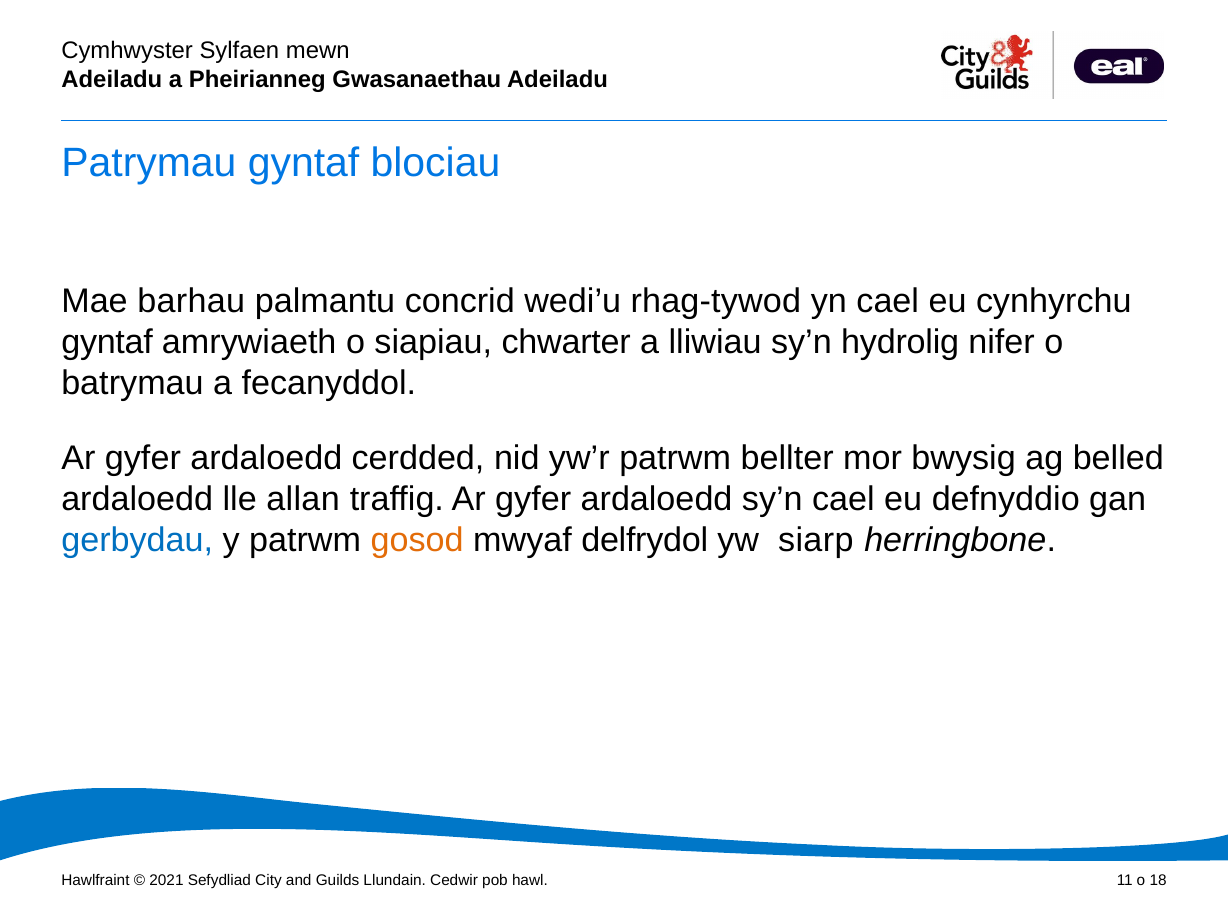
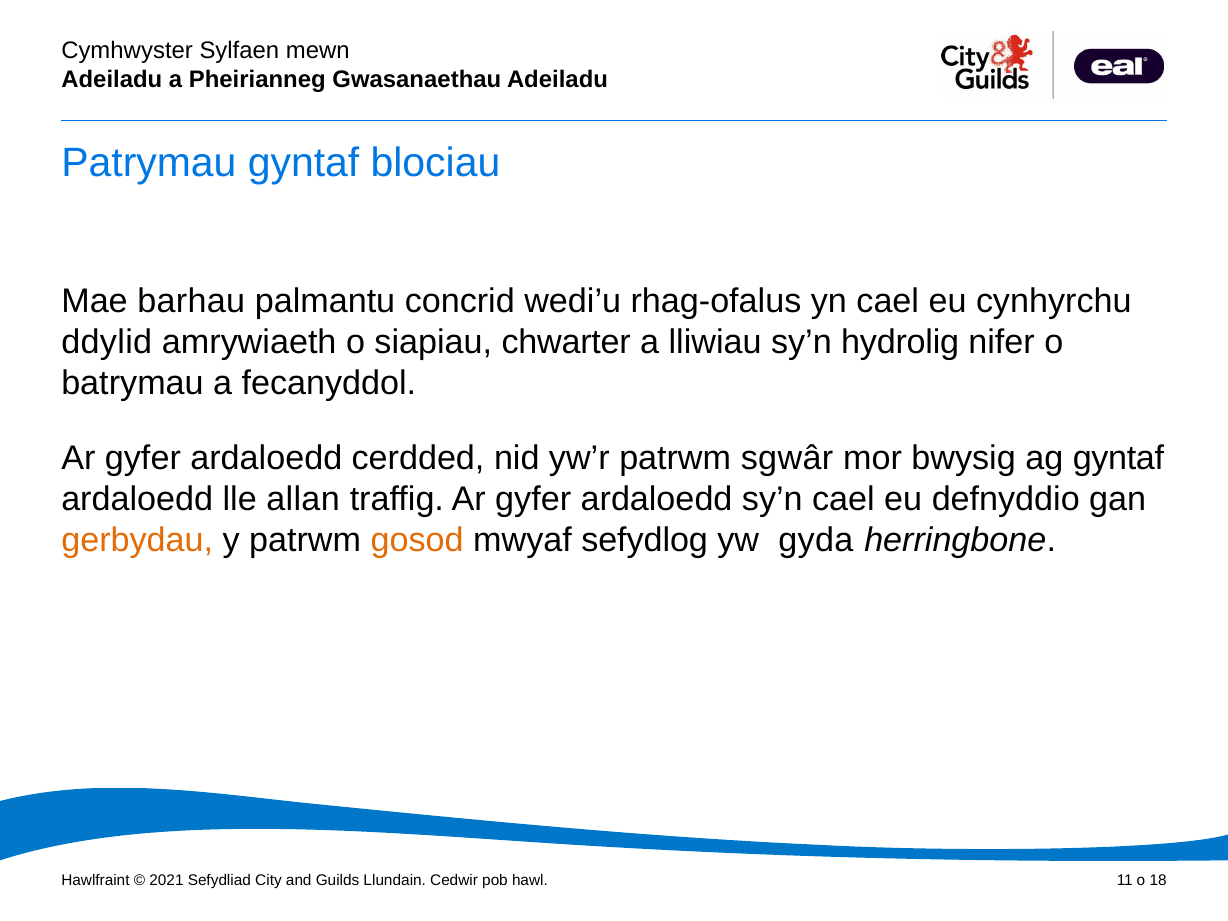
rhag-tywod: rhag-tywod -> rhag-ofalus (716, 301)
gyntaf: gyntaf -> ddylid (107, 342)
bellter: bellter -> sgwâr (787, 458)
ag belled: belled -> gyntaf (1118, 458)
gerbydau colour: blue -> orange (137, 540)
delfrydol: delfrydol -> sefydlog (645, 540)
siarp: siarp -> gyda (816, 540)
